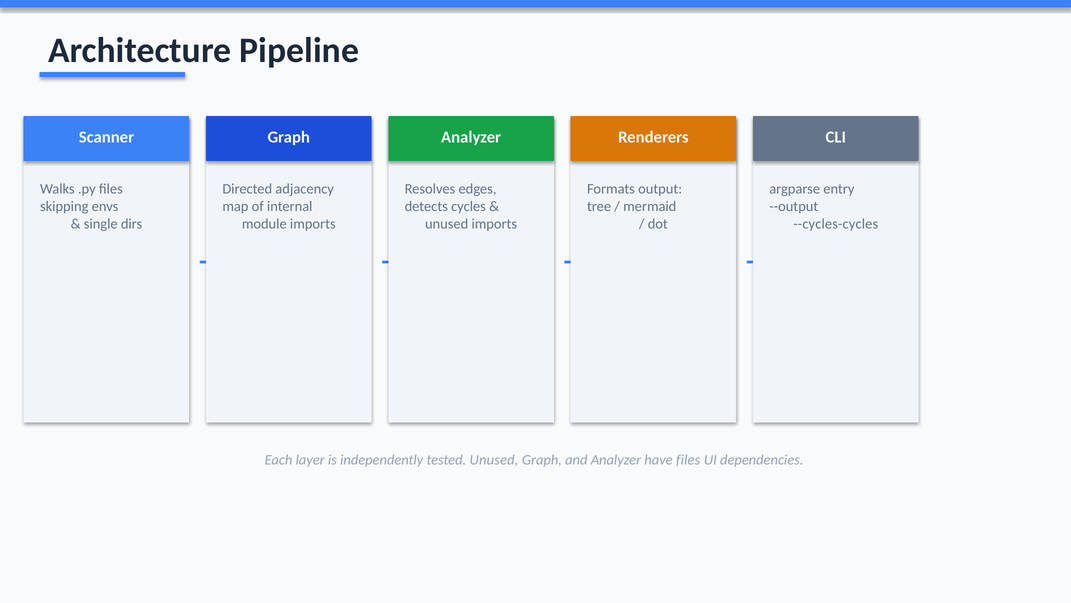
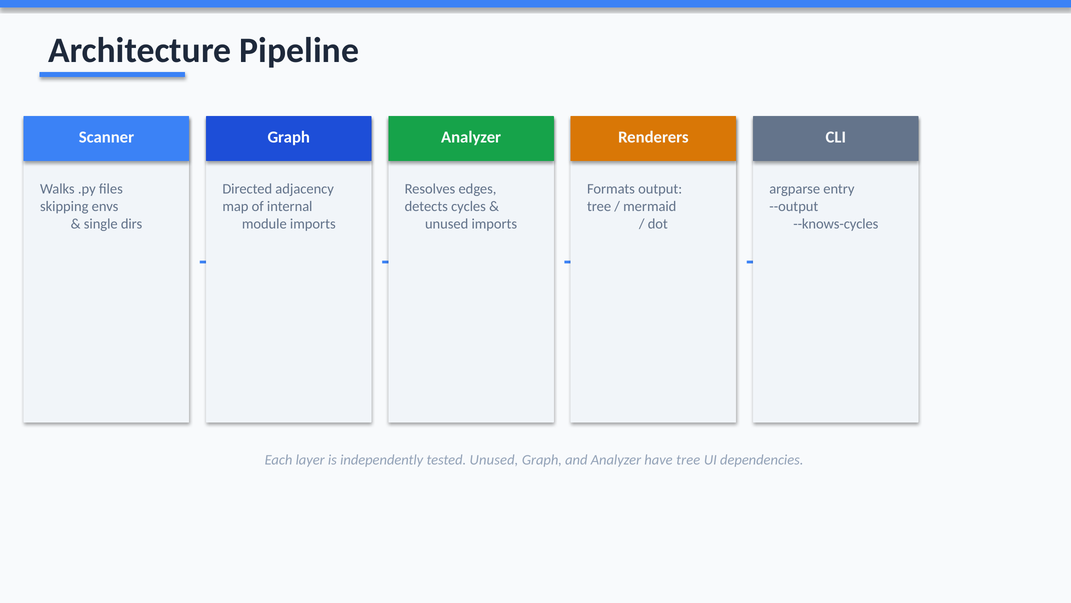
--cycles-cycles: --cycles-cycles -> --knows-cycles (836, 224)
have files: files -> tree (688, 459)
